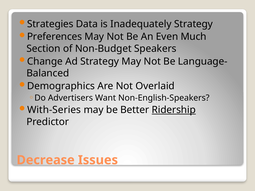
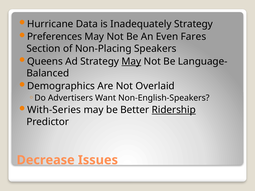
Strategies: Strategies -> Hurricane (50, 24)
Much: Much -> Fares (193, 37)
Non-Budget: Non-Budget -> Non-Placing (103, 49)
Change: Change -> Queens (45, 61)
May underline: none -> present (131, 61)
